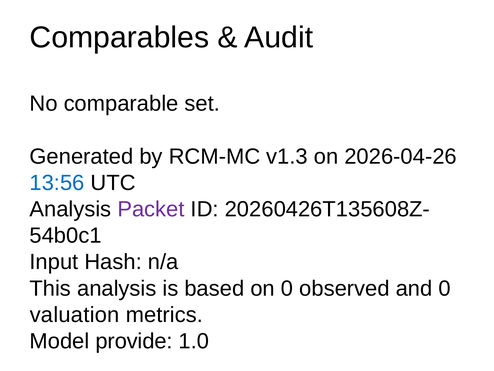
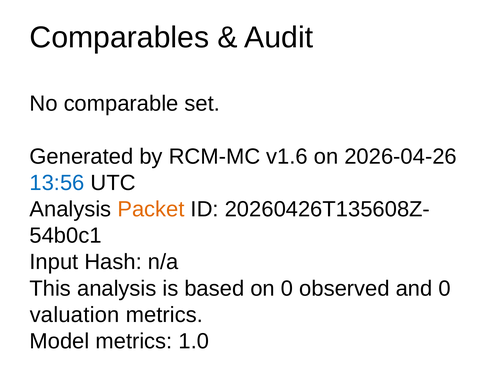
v1.3: v1.3 -> v1.6 (287, 156)
Packet colour: purple -> orange (151, 209)
Model provide: provide -> metrics (134, 341)
